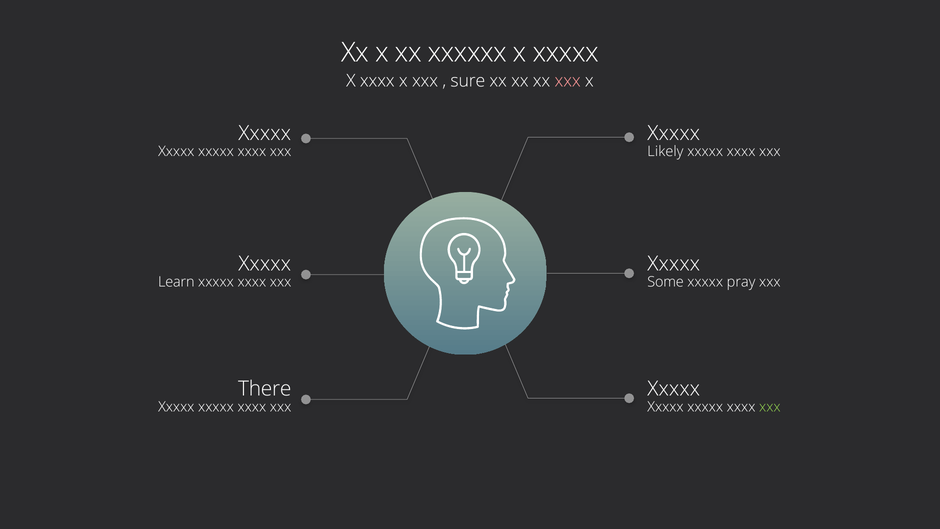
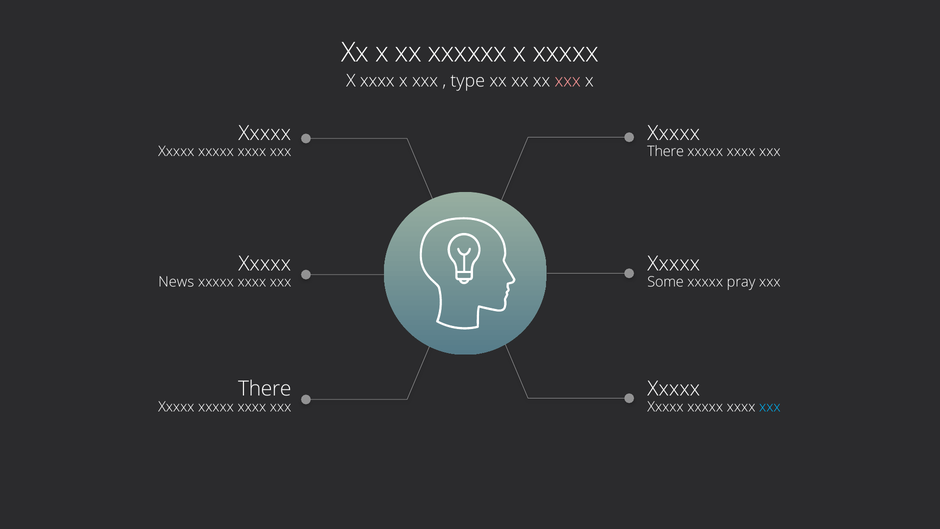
sure: sure -> type (468, 81)
Likely: Likely -> There (666, 151)
Learn: Learn -> News (176, 282)
xxx colour: light green -> light blue (770, 407)
